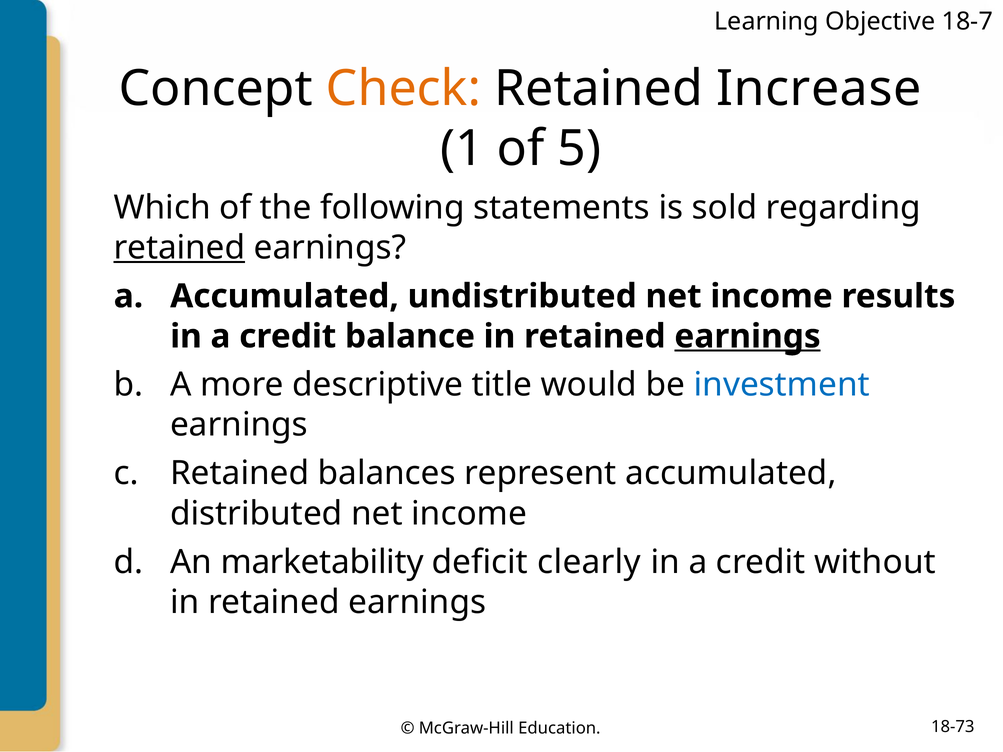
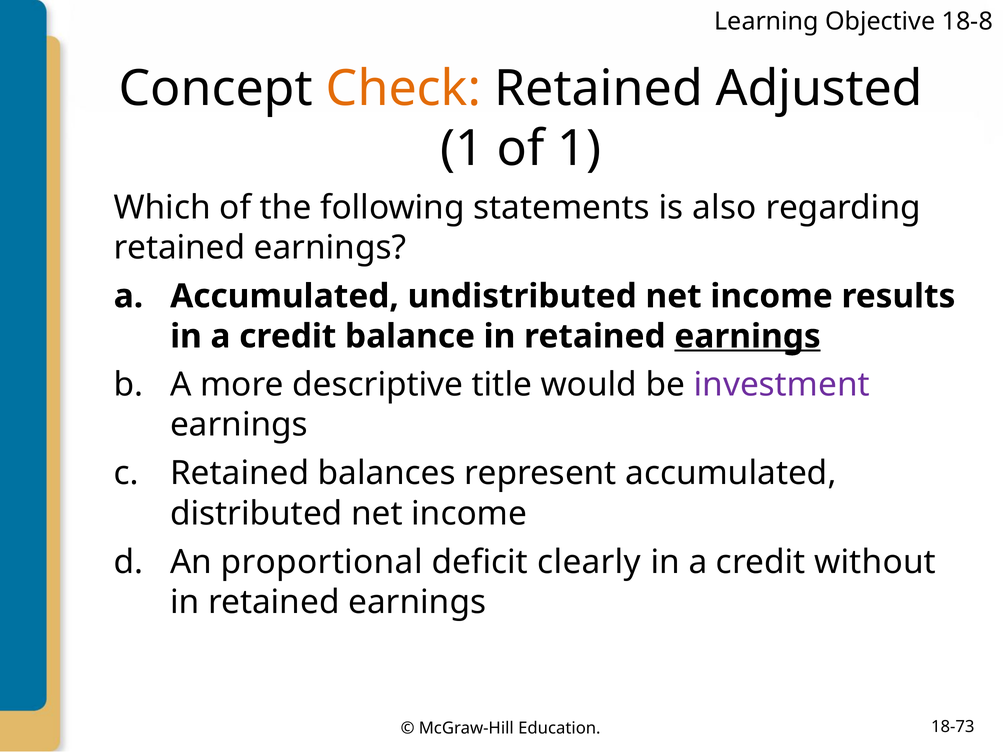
18-7: 18-7 -> 18-8 (967, 21)
Increase: Increase -> Adjusted (819, 89)
of 5: 5 -> 1 (579, 149)
sold: sold -> also (724, 208)
retained underline: present -> none (179, 248)
investment colour: blue -> purple (782, 385)
marketability: marketability -> proportional (322, 562)
